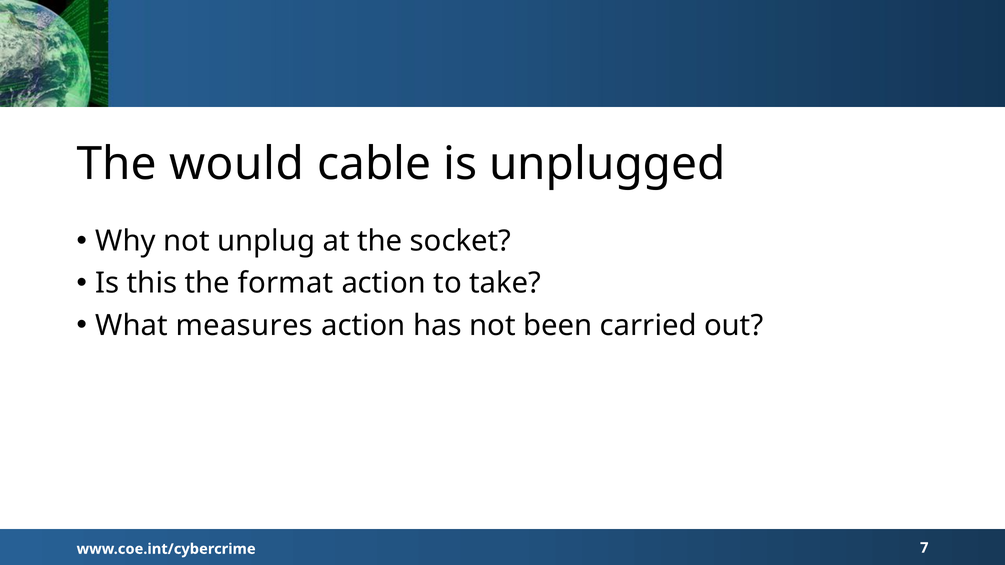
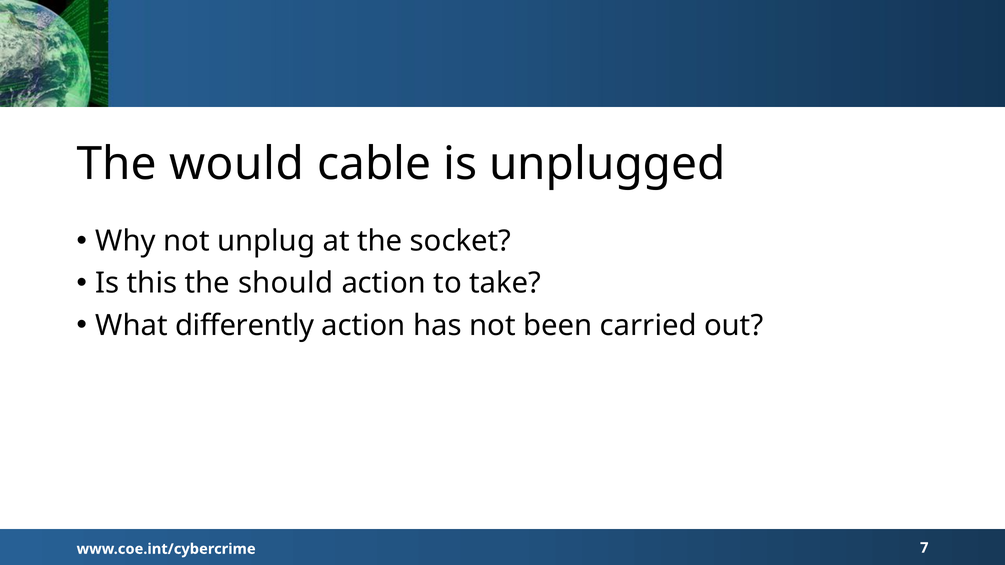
format: format -> should (286, 283)
measures: measures -> differently (245, 326)
